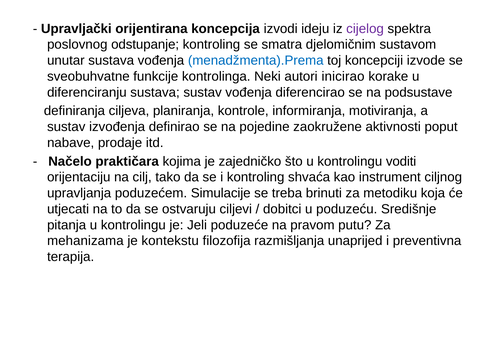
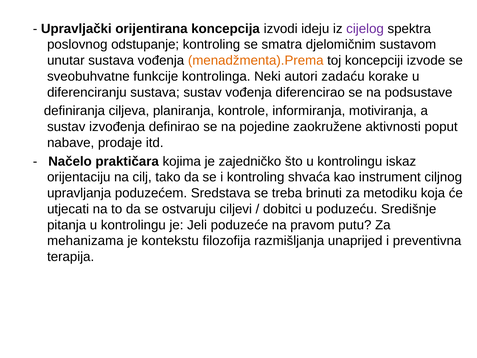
menadžmenta).Prema colour: blue -> orange (256, 60)
inicirao: inicirao -> zadaću (343, 76)
voditi: voditi -> iskaz (401, 161)
Simulacije: Simulacije -> Sredstava (221, 193)
